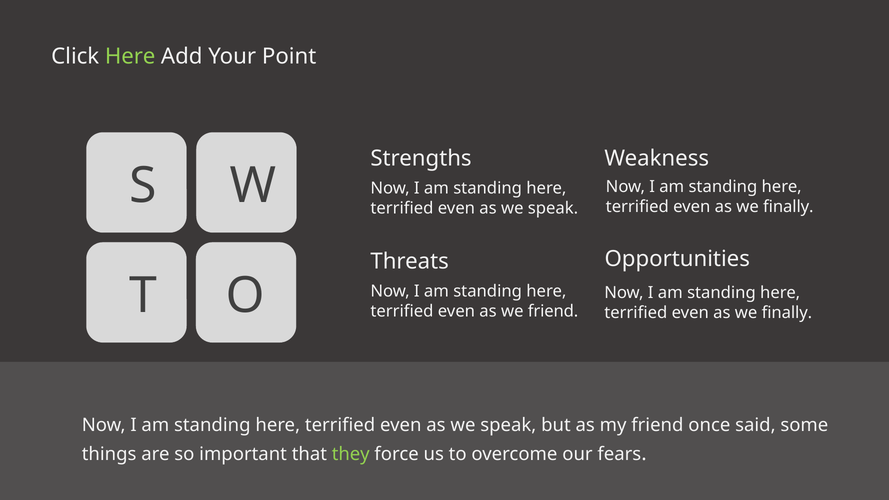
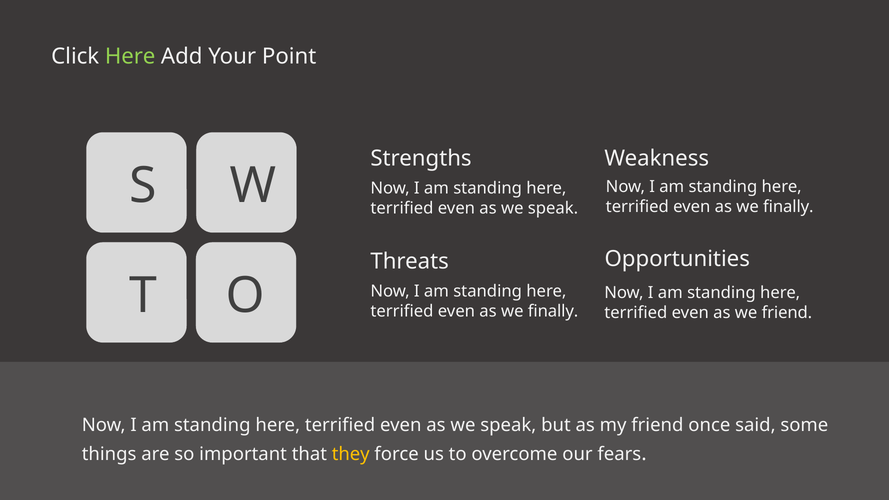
friend: friend -> finally (553, 311)
finally: finally -> friend (787, 313)
they colour: light green -> yellow (351, 454)
